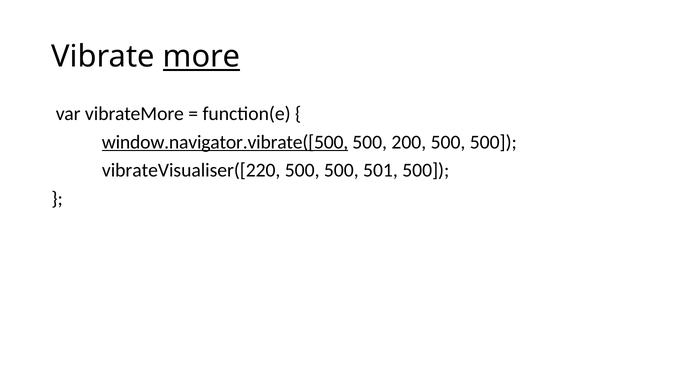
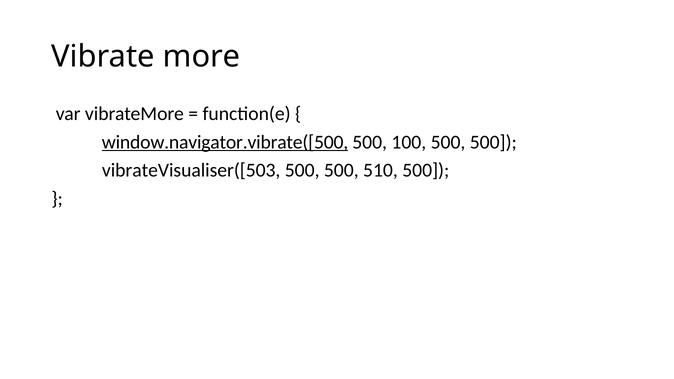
more underline: present -> none (202, 57)
200: 200 -> 100 (409, 142)
vibrateVisualiser([220: vibrateVisualiser([220 -> vibrateVisualiser([503 (191, 170)
501: 501 -> 510 (380, 170)
